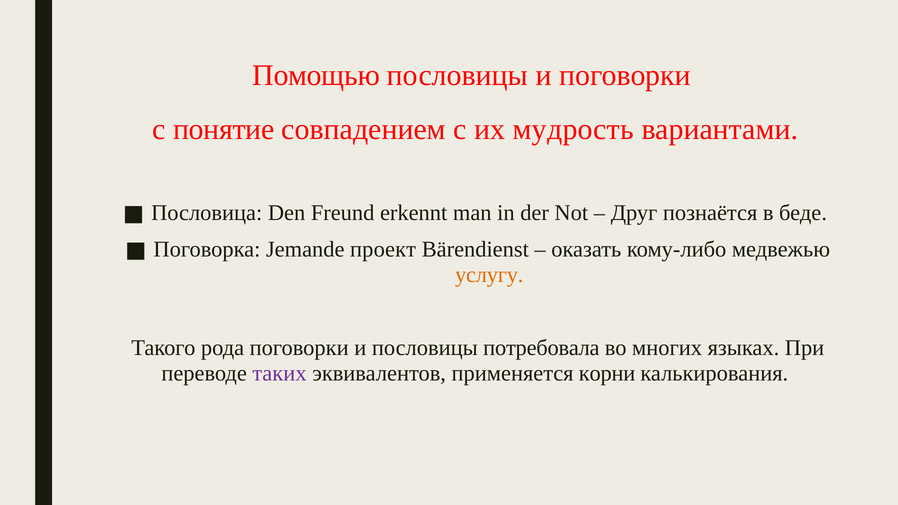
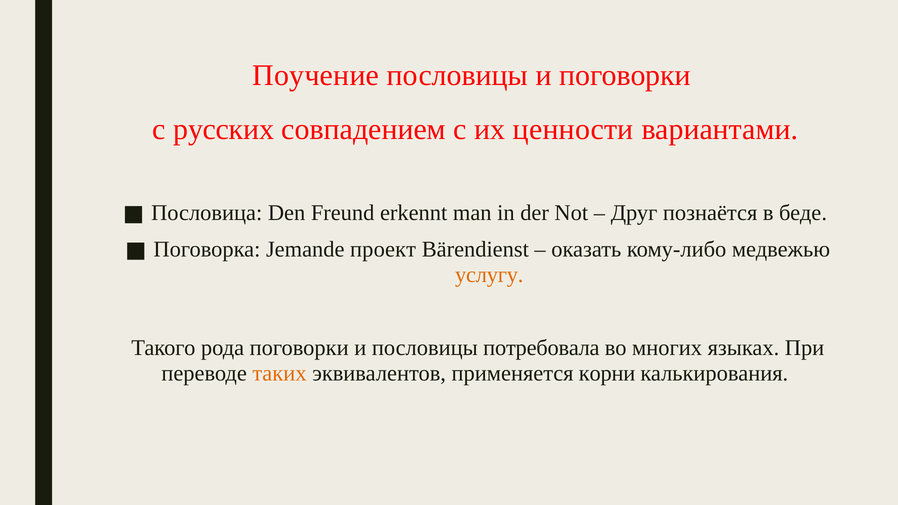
Помощью: Помощью -> Поучение (316, 76)
понятие: понятие -> русских (224, 129)
мудрость: мудрость -> ценности (573, 129)
таких colour: purple -> orange (280, 373)
